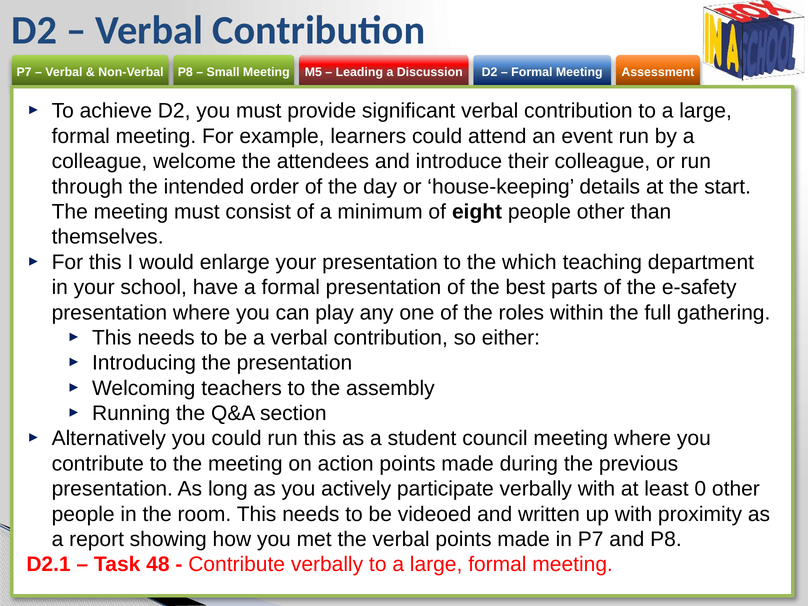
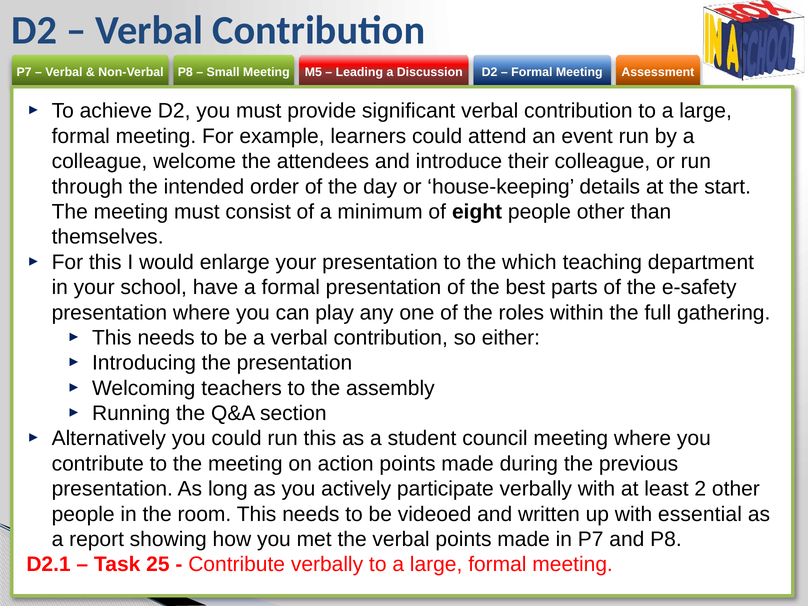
0: 0 -> 2 (700, 489)
proximity: proximity -> essential (700, 514)
48: 48 -> 25 (158, 565)
